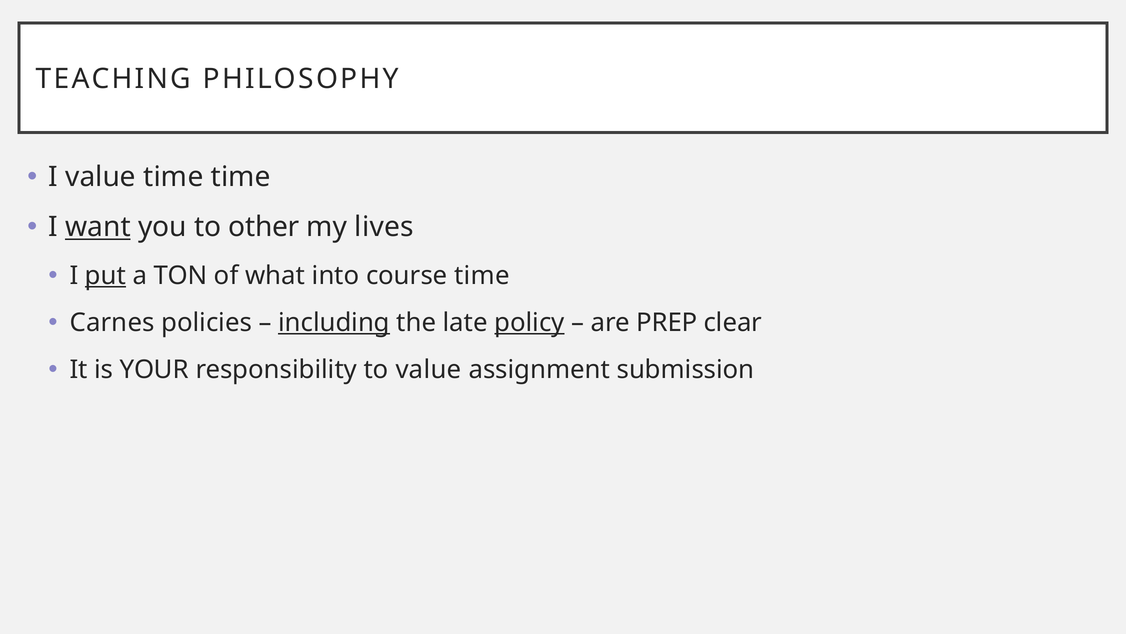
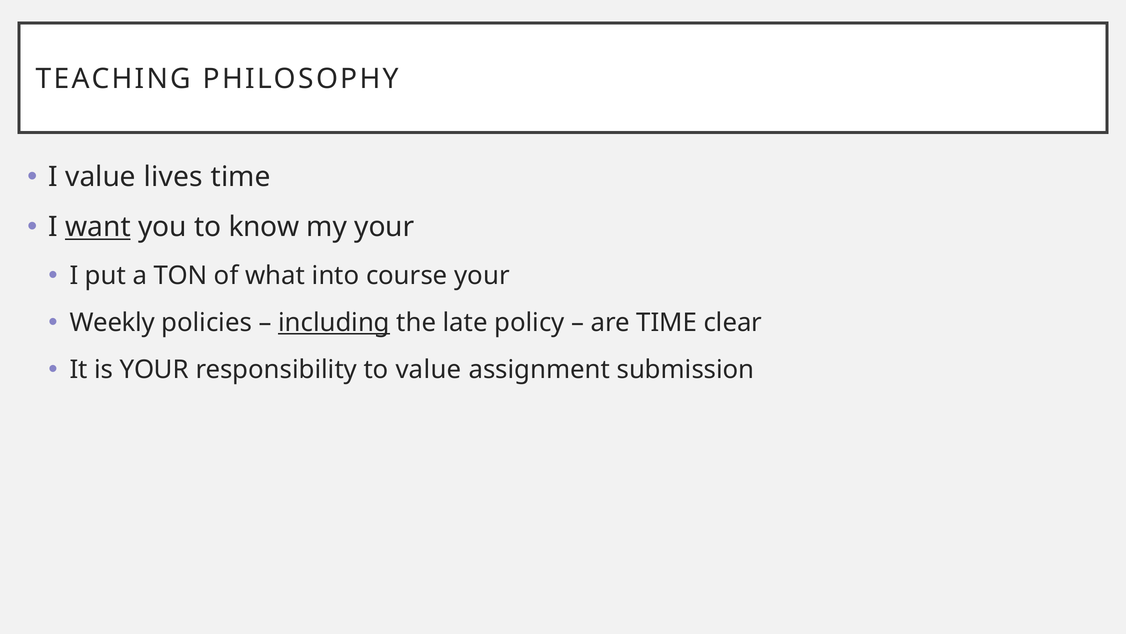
value time: time -> lives (173, 177)
other: other -> know (264, 227)
my lives: lives -> your (384, 227)
put underline: present -> none (105, 275)
course time: time -> your (482, 275)
Carnes: Carnes -> Weekly (112, 322)
policy underline: present -> none (529, 322)
are PREP: PREP -> TIME (667, 322)
